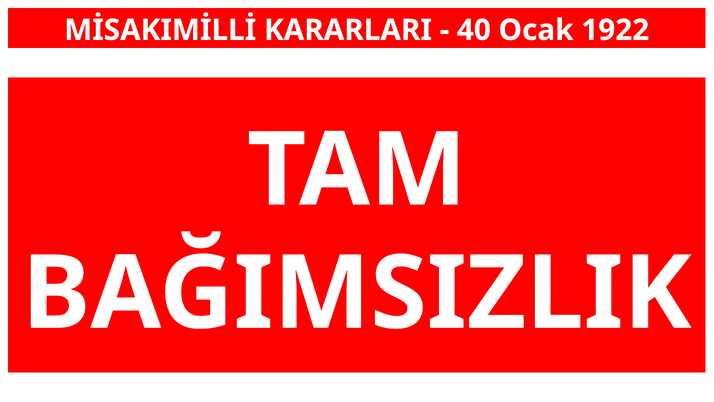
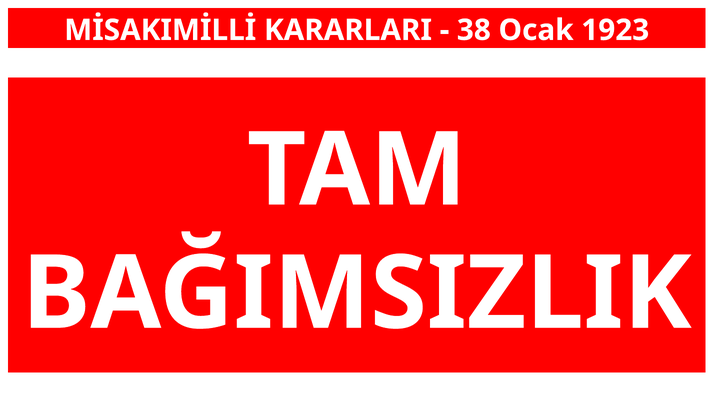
40: 40 -> 38 (474, 30)
1922: 1922 -> 1923 (615, 30)
